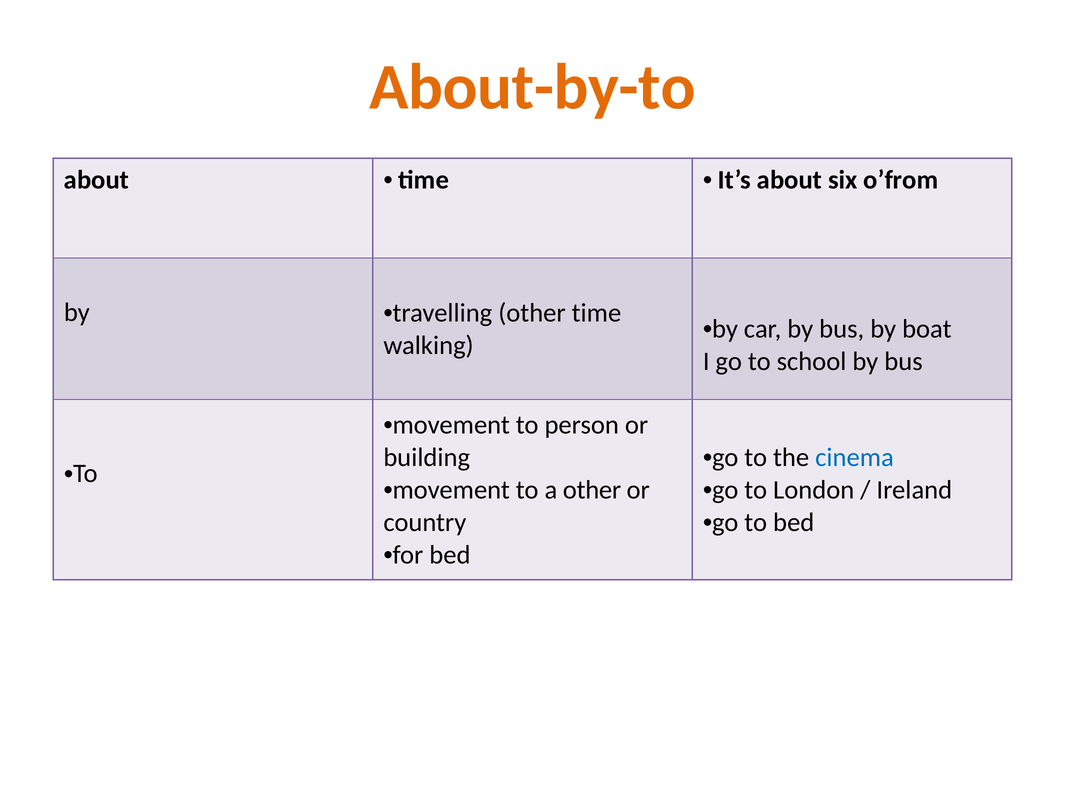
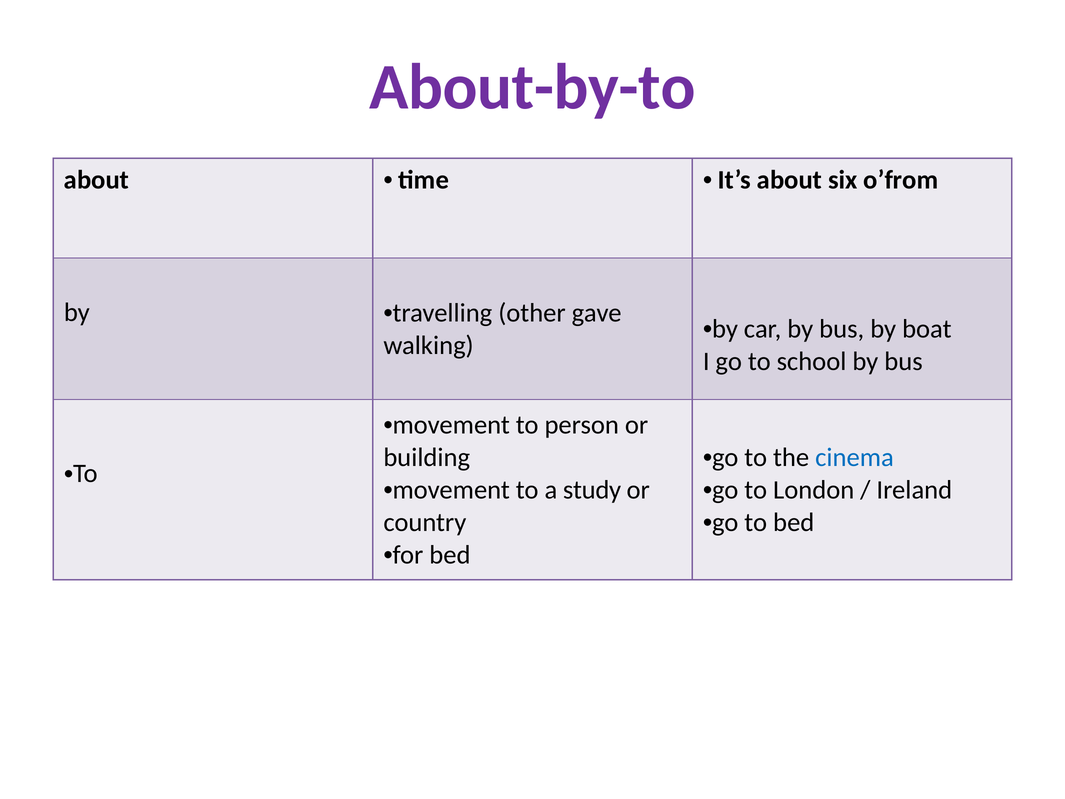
About-by-to colour: orange -> purple (532, 87)
other time: time -> gave (597, 313)
a other: other -> study (592, 490)
